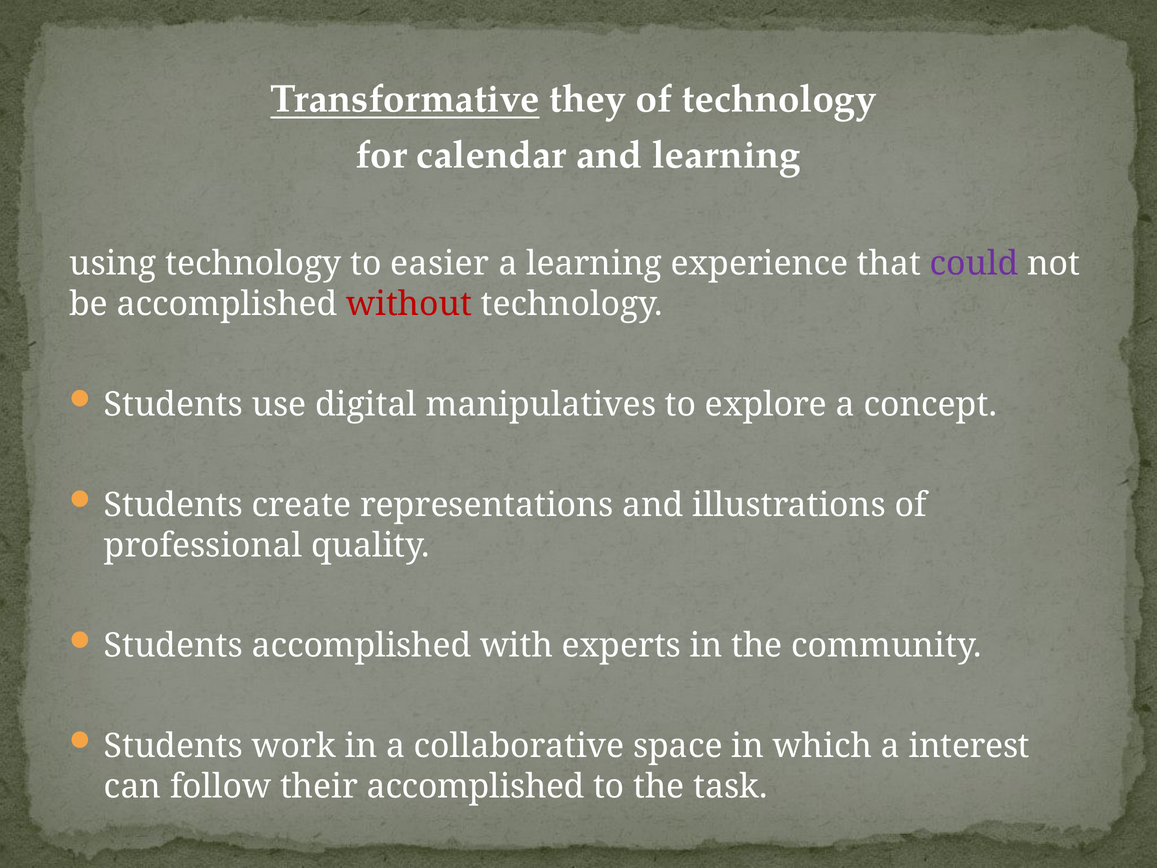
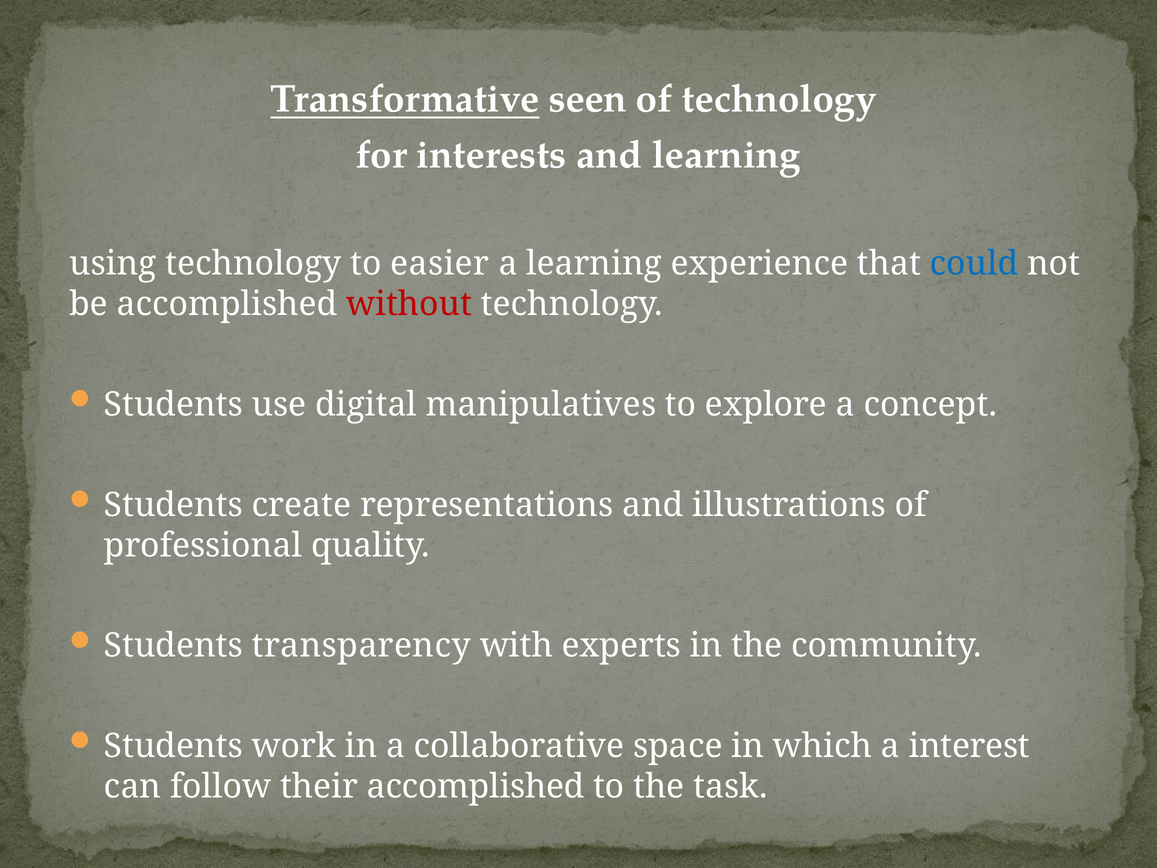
they: they -> seen (588, 99)
calendar: calendar -> interests (491, 155)
could colour: purple -> blue (974, 264)
Students accomplished: accomplished -> transparency (361, 646)
